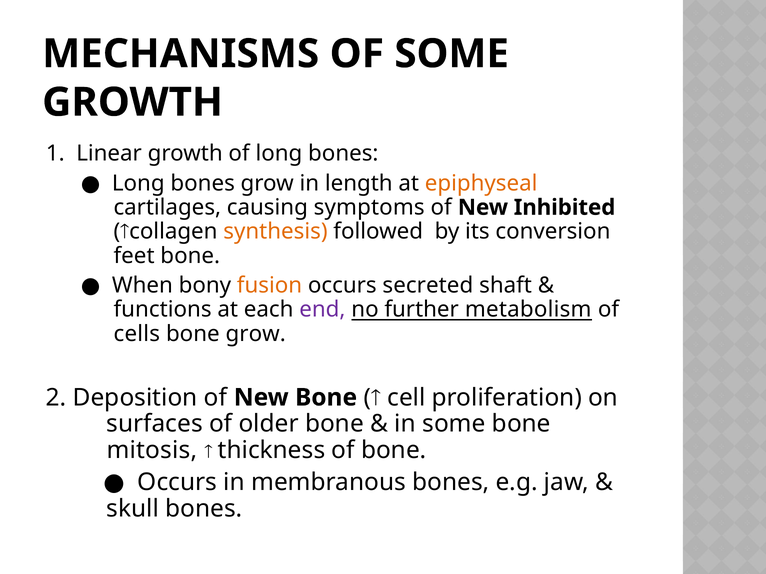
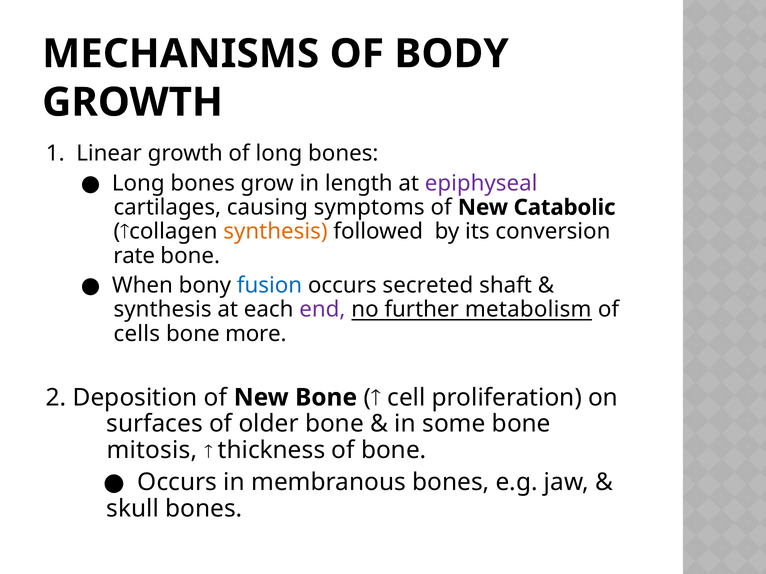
OF SOME: SOME -> BODY (452, 54)
epiphyseal colour: orange -> purple (481, 183)
Inhibited: Inhibited -> Catabolic (565, 208)
feet: feet -> rate (134, 256)
fusion colour: orange -> blue (270, 286)
functions: functions -> synthesis (163, 310)
bone grow: grow -> more (256, 334)
